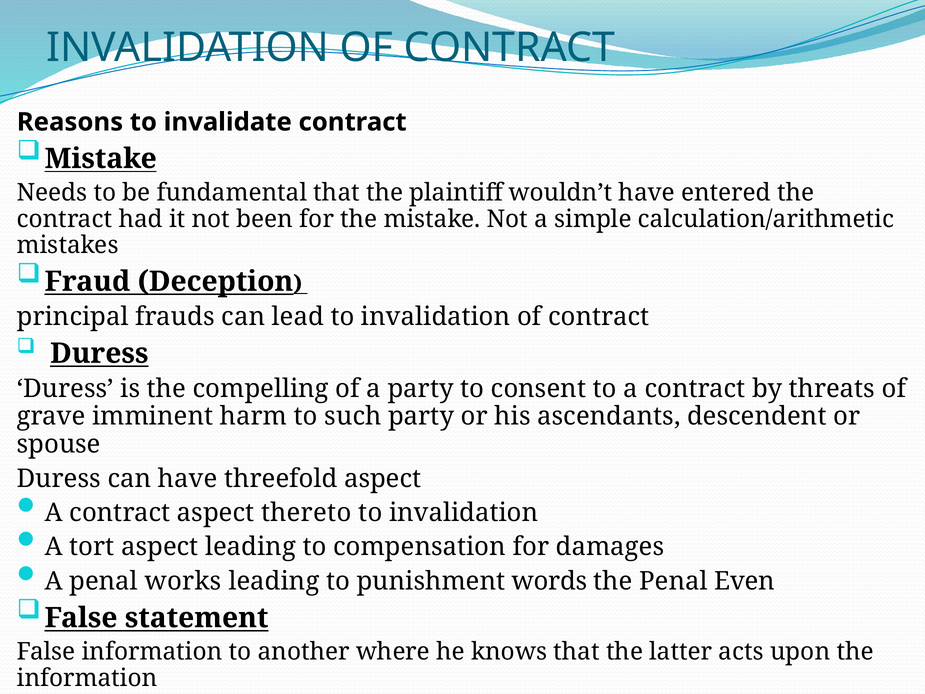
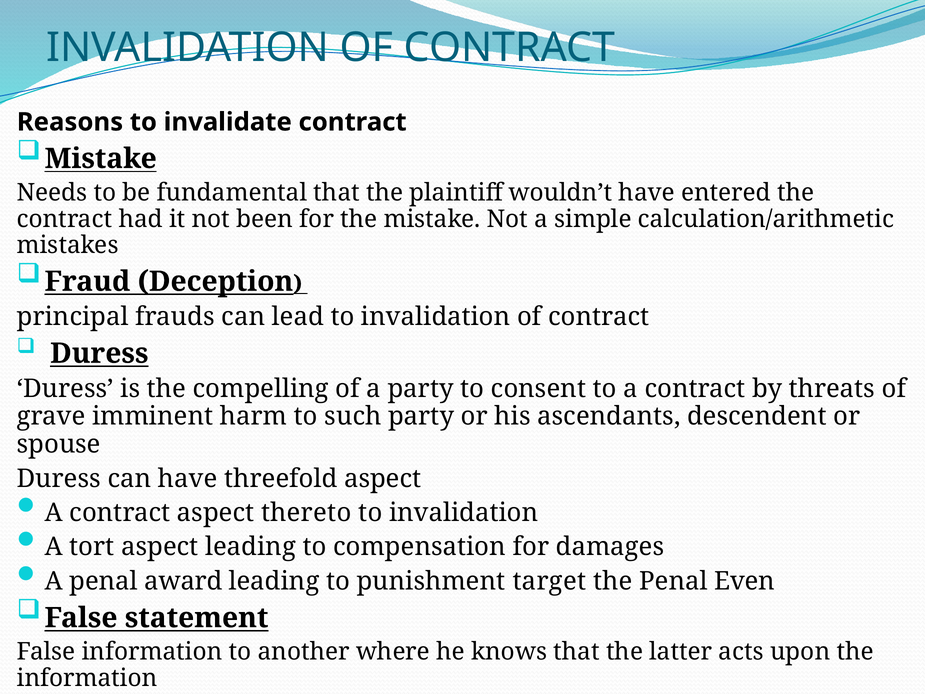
works: works -> award (183, 581)
words: words -> target (549, 581)
